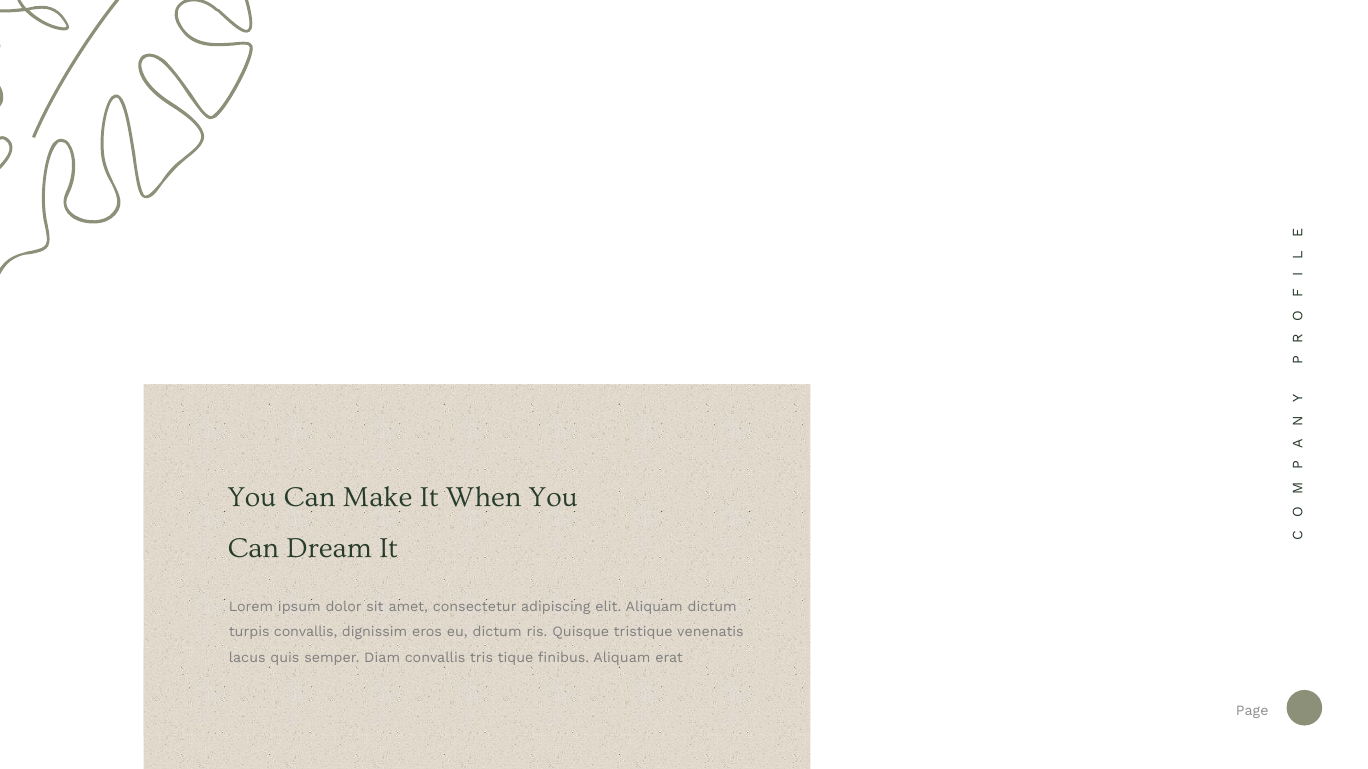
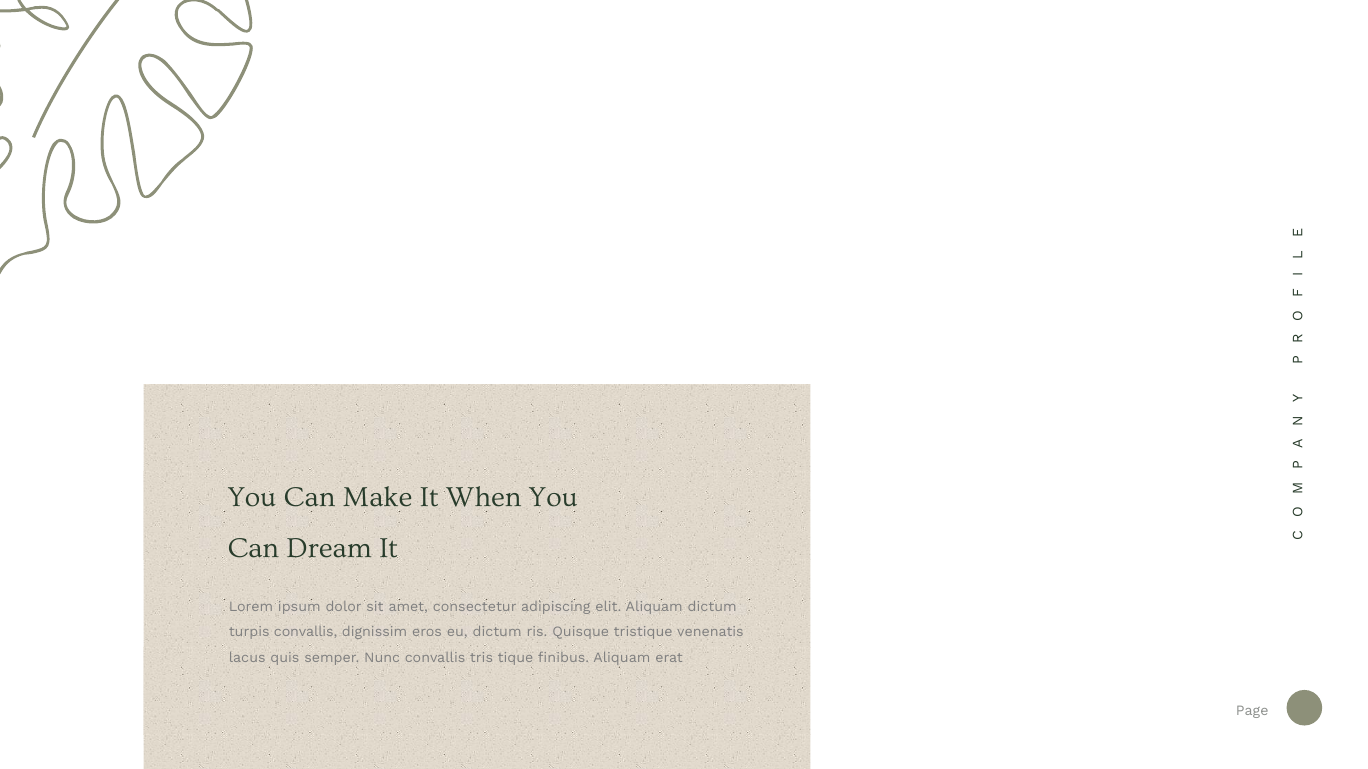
Diam: Diam -> Nunc (382, 658)
